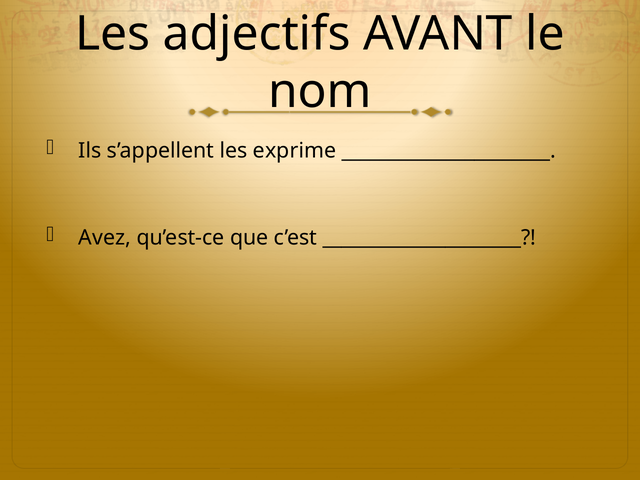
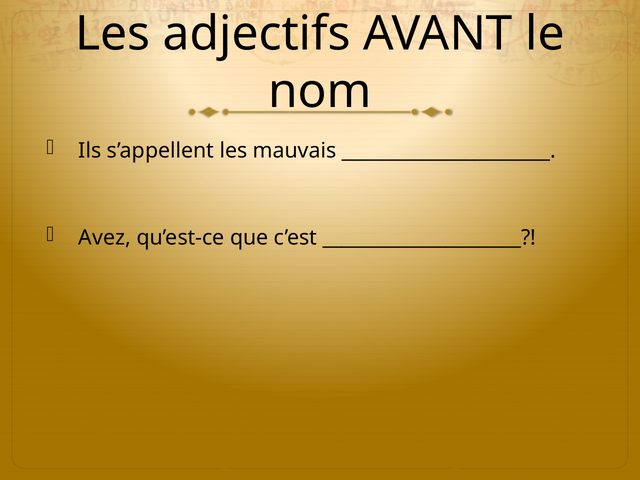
exprime: exprime -> mauvais (295, 151)
